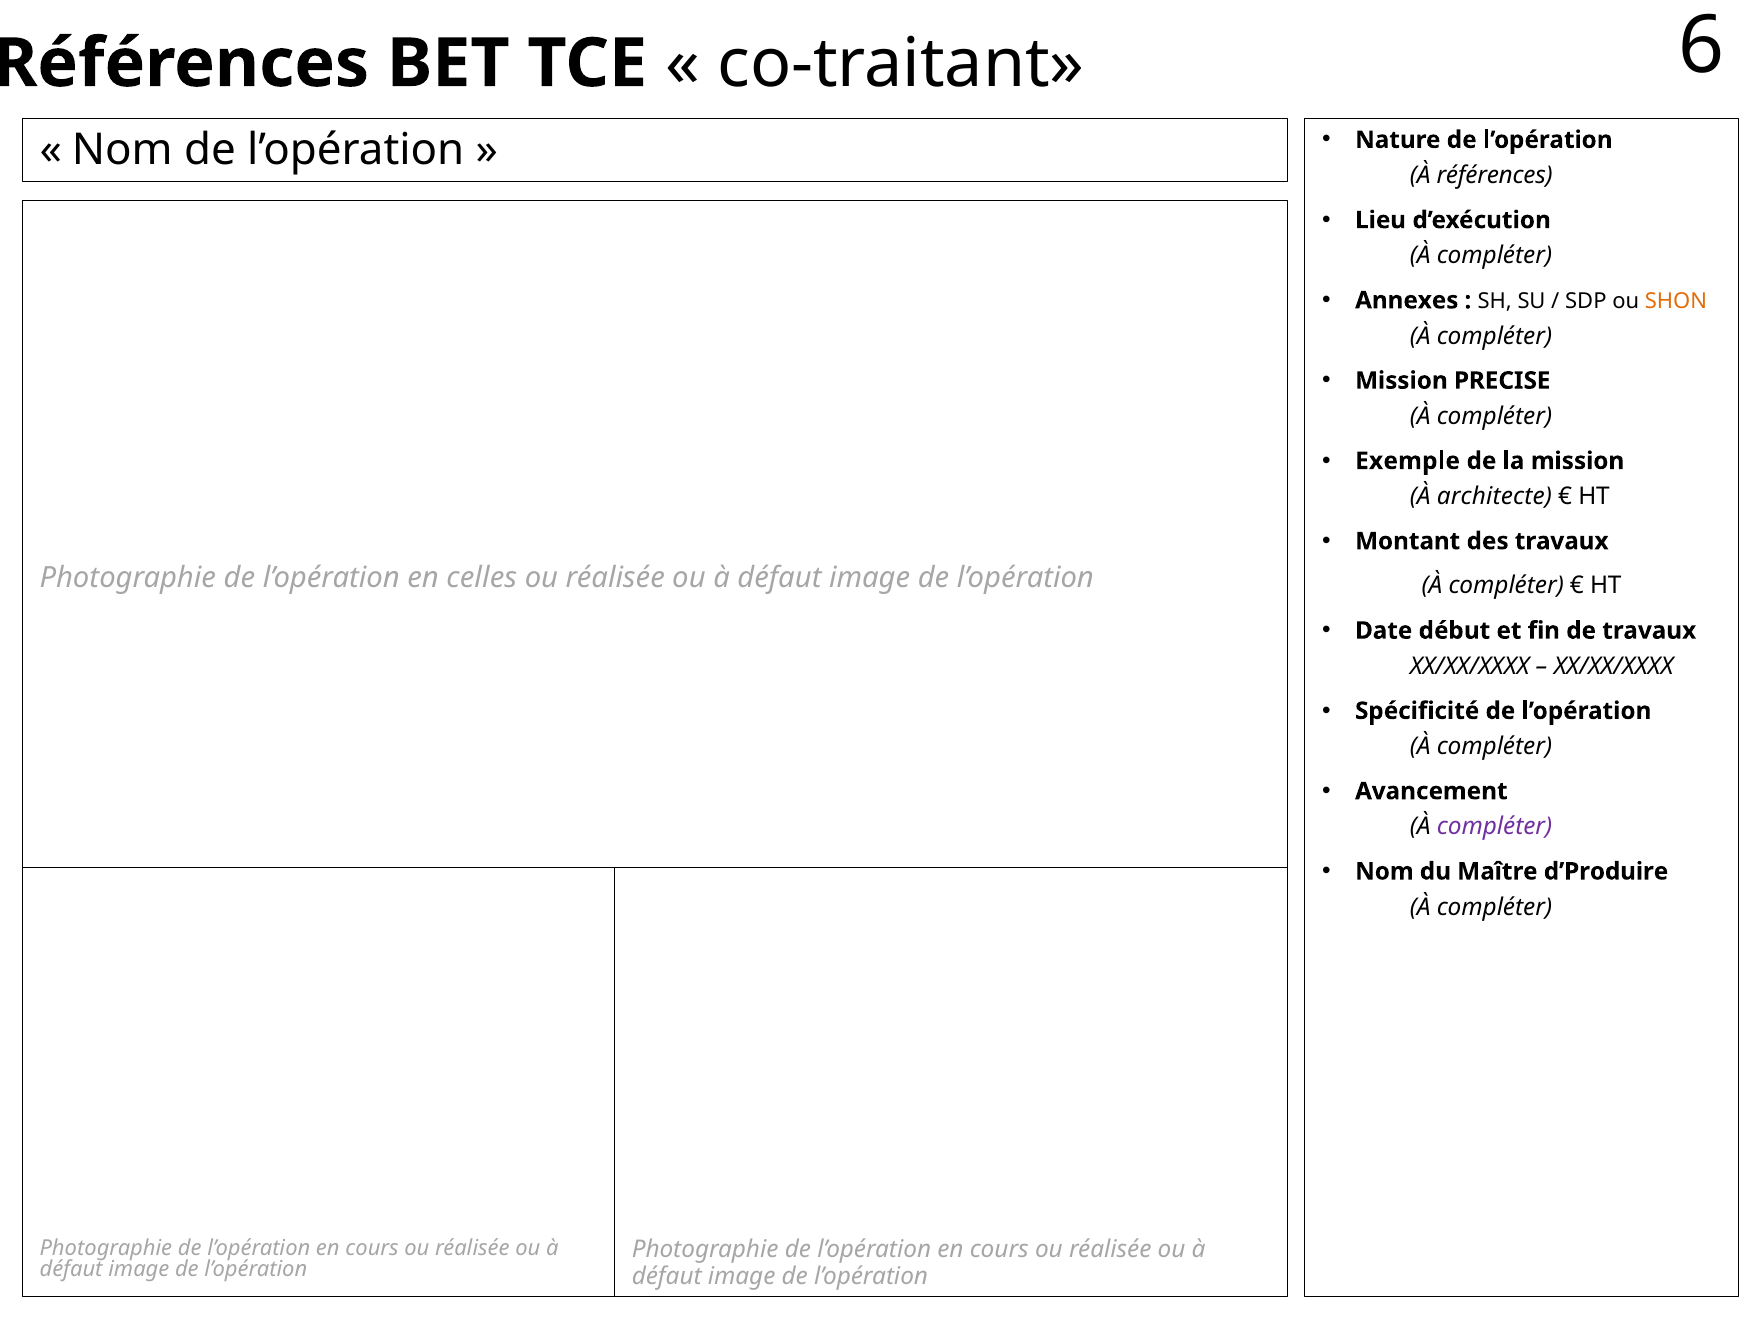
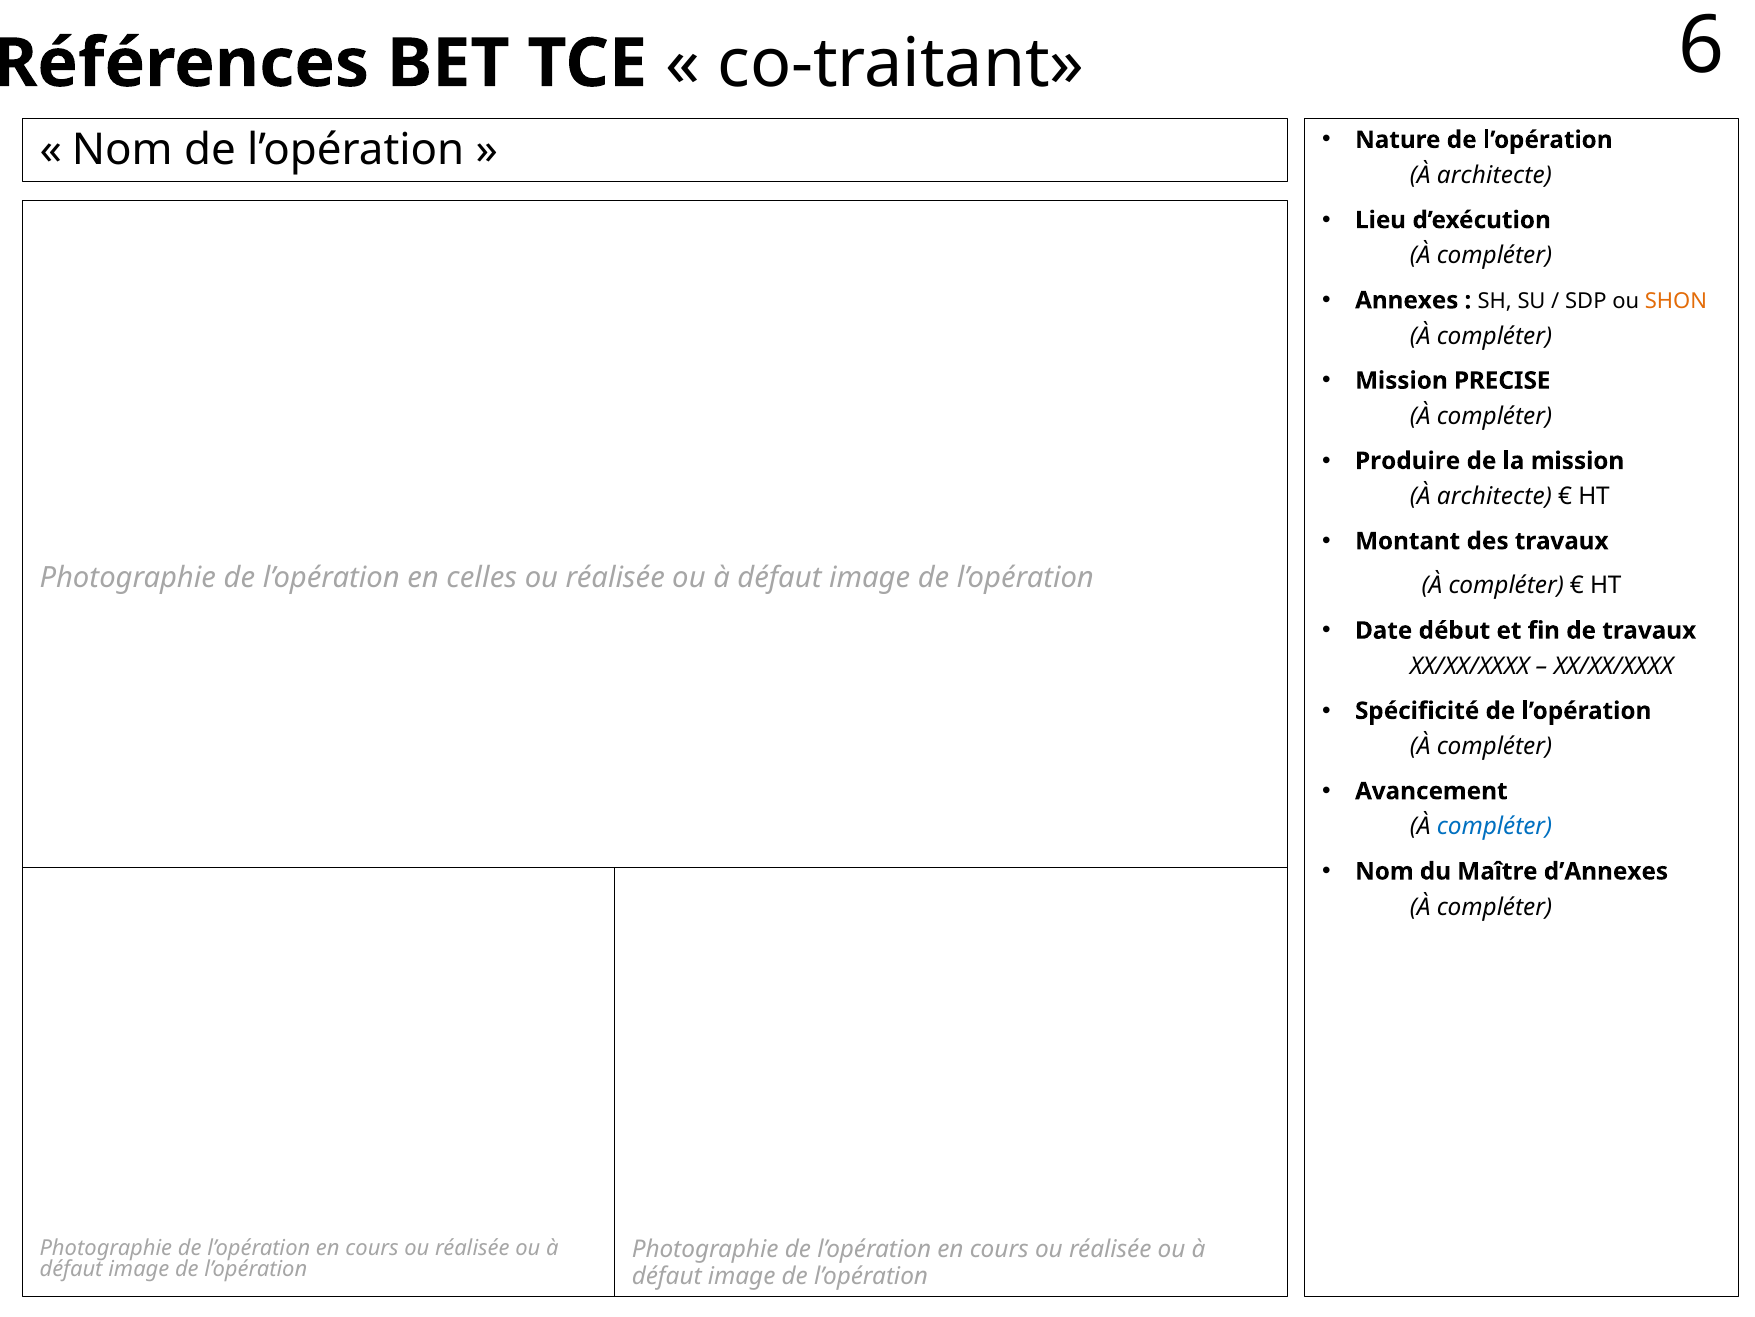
références: références -> architecte (1494, 175)
Exemple: Exemple -> Produire (1408, 461)
compléter colour: purple -> blue (1494, 826)
d’Produire: d’Produire -> d’Annexes (1606, 871)
